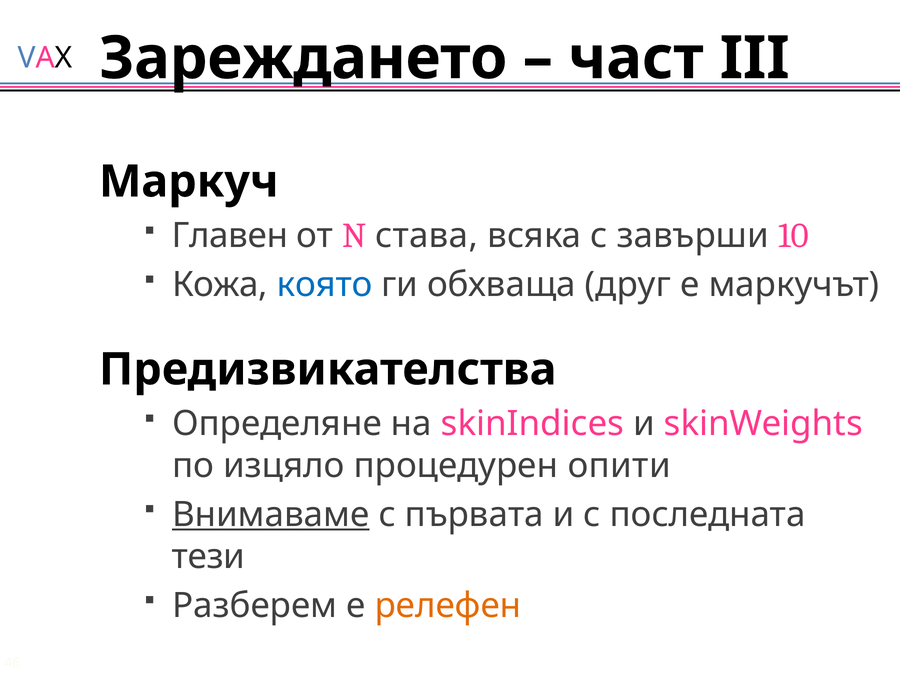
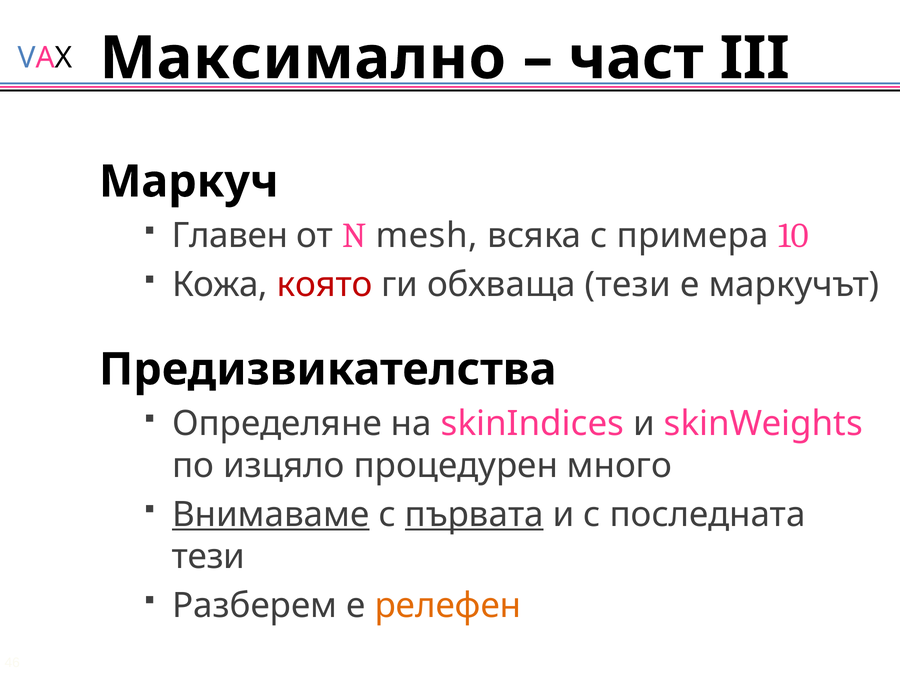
Зареждането: Зареждането -> Максимално (303, 58)
става: става -> mesh (427, 236)
завърши: завърши -> примера (693, 236)
която colour: blue -> red (325, 285)
обхваща друг: друг -> тези (628, 285)
опити: опити -> много (619, 466)
първата underline: none -> present (474, 515)
